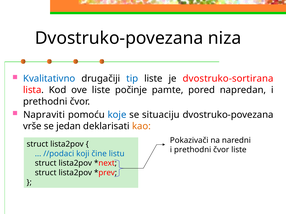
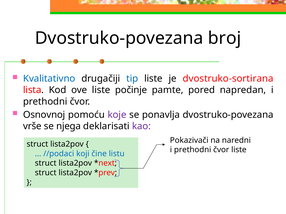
niza: niza -> broj (225, 38)
Napraviti: Napraviti -> Osnovnoj (44, 115)
koje colour: blue -> purple (117, 115)
situaciju: situaciju -> ponavlja (161, 115)
jedan: jedan -> njega (69, 126)
kao colour: orange -> purple (141, 126)
